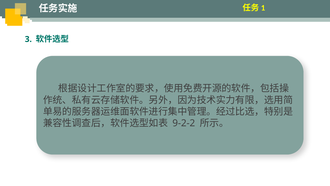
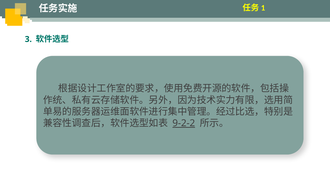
9-2-2 underline: none -> present (184, 123)
